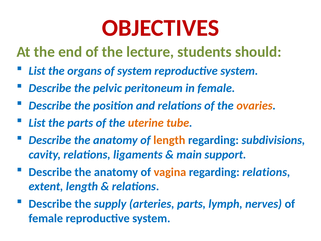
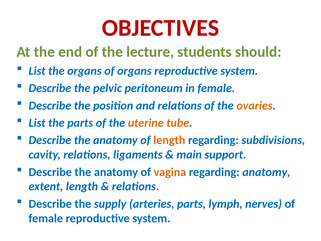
of system: system -> organs (134, 71)
regarding relations: relations -> anatomy (266, 172)
